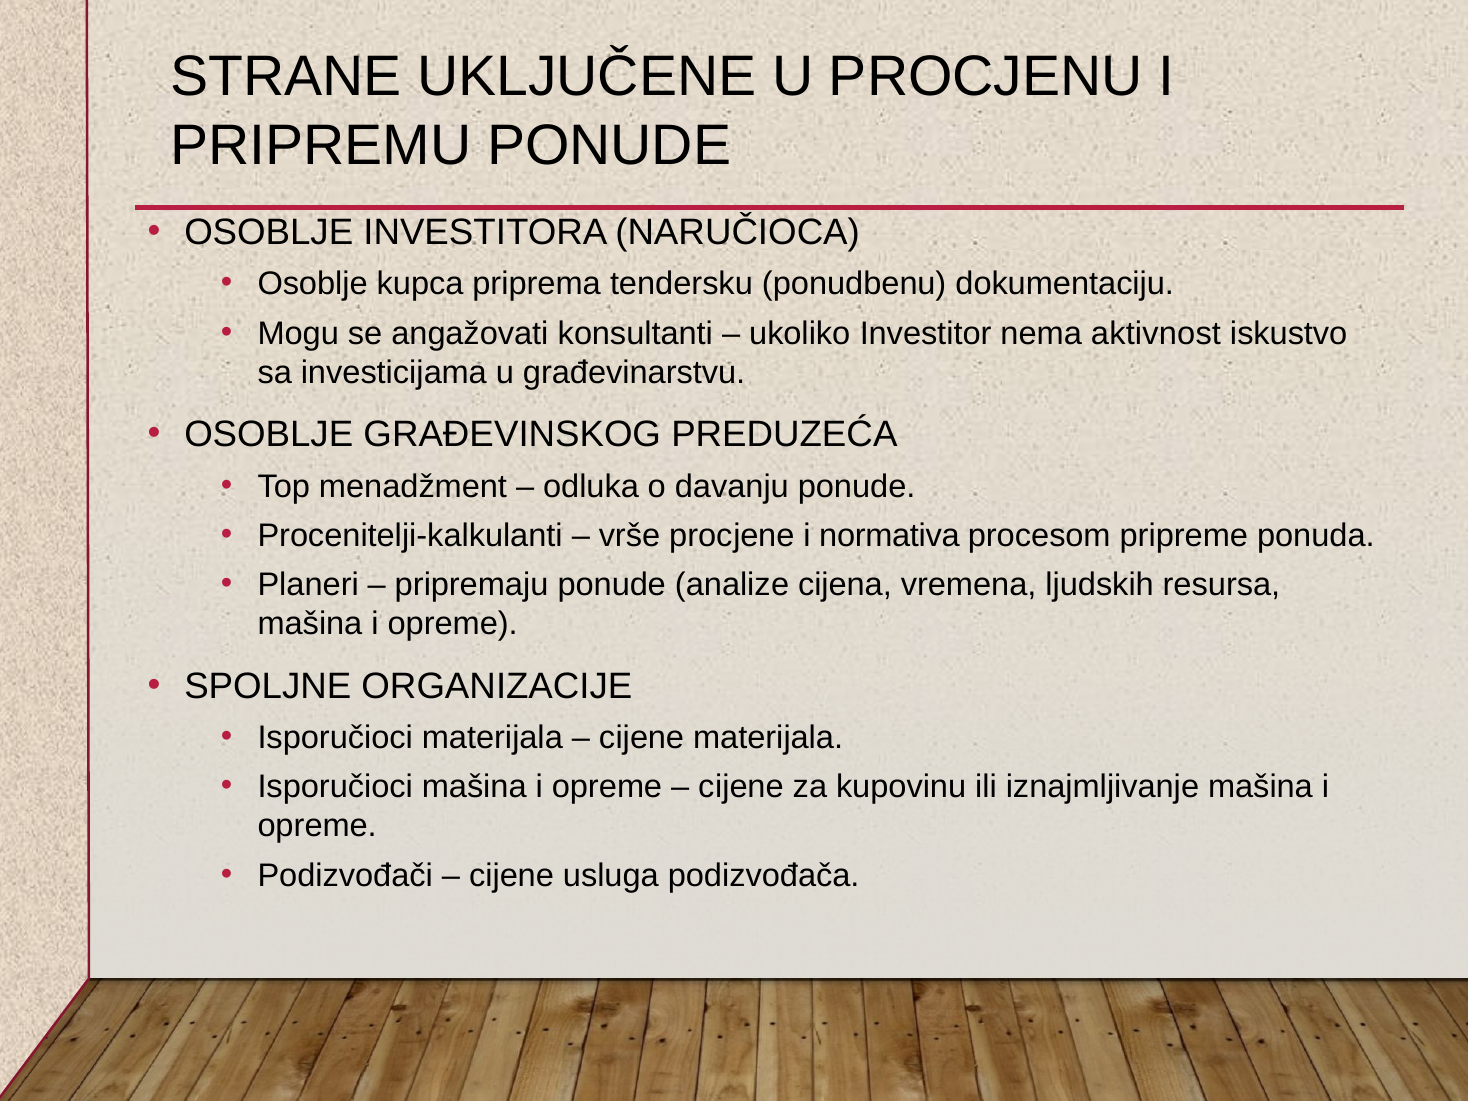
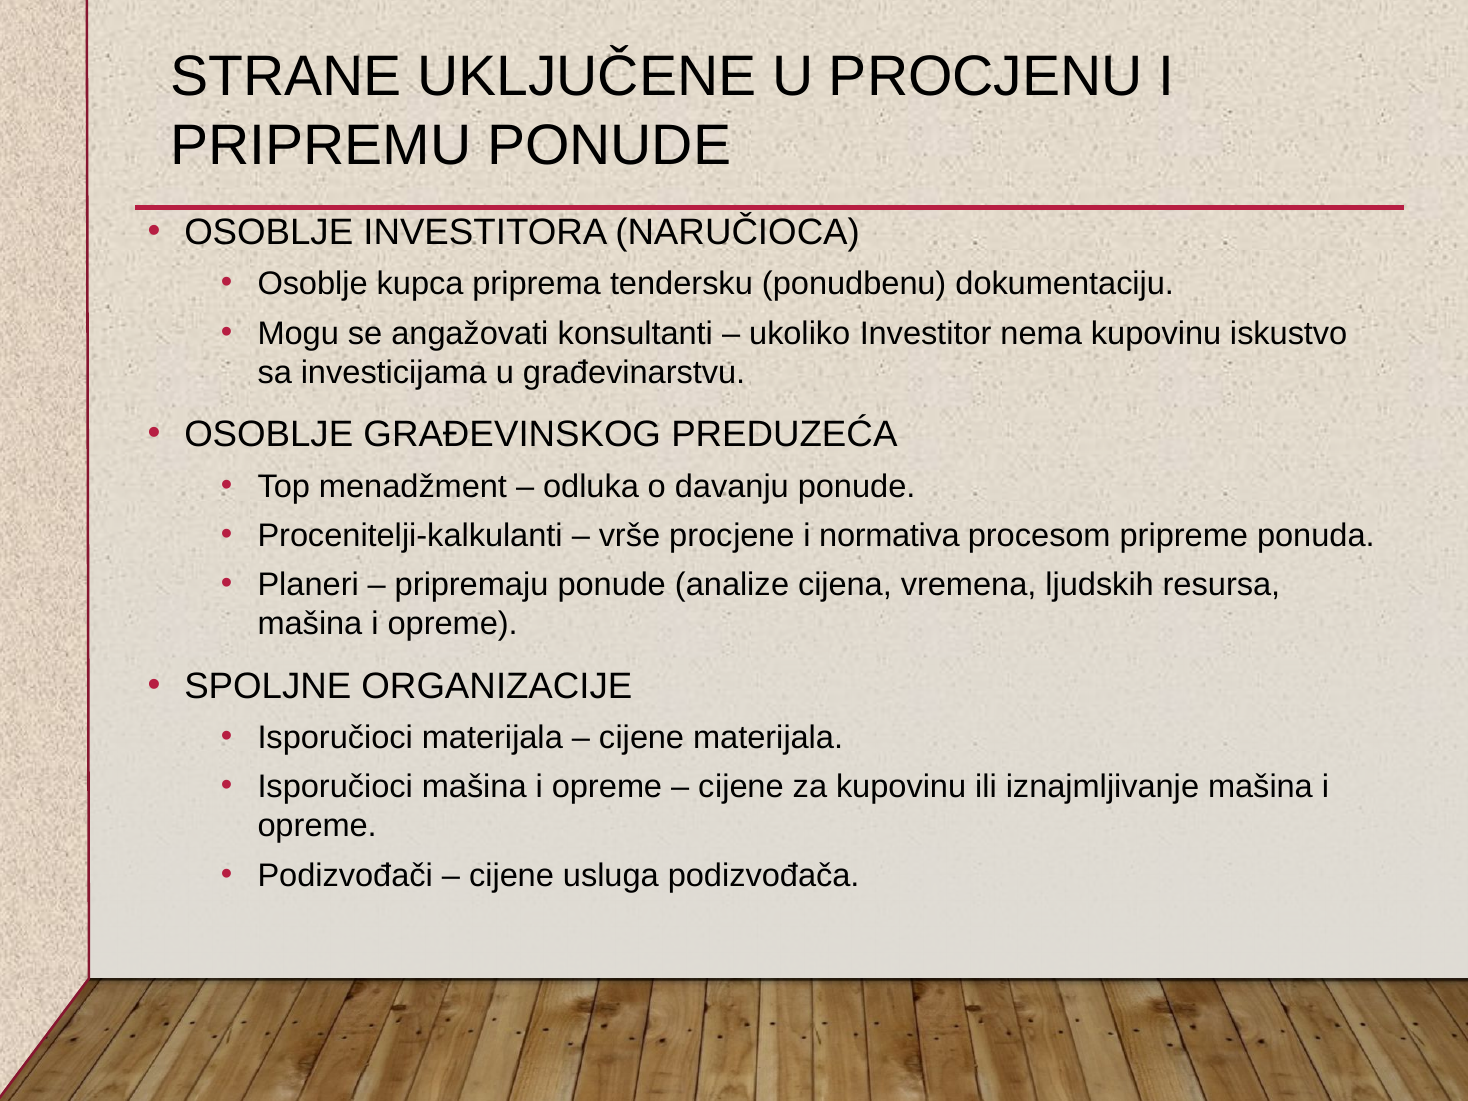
nema aktivnost: aktivnost -> kupovinu (1156, 333)
